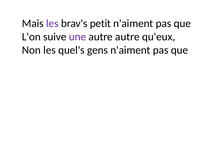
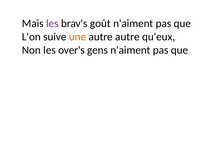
petit: petit -> goût (100, 23)
une colour: purple -> orange (77, 37)
quel's: quel's -> over's (71, 50)
